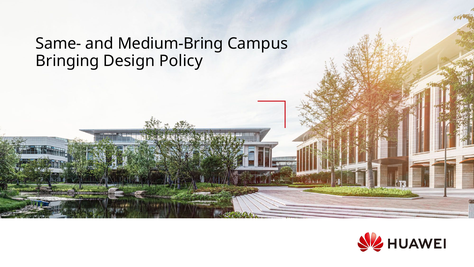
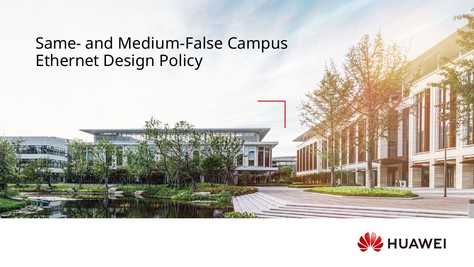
Medium-Bring: Medium-Bring -> Medium-False (170, 44)
Bringing: Bringing -> Ethernet (67, 61)
